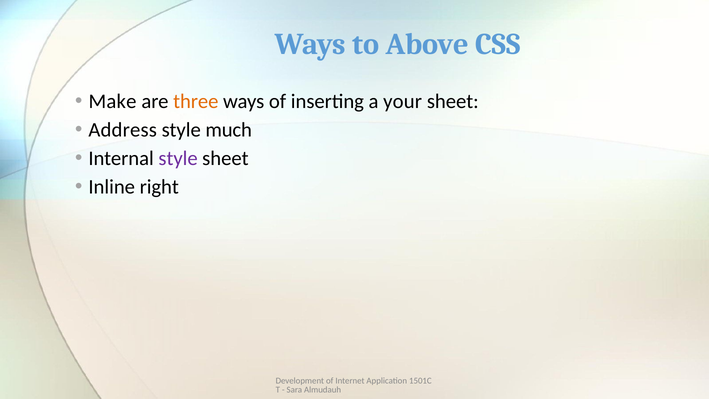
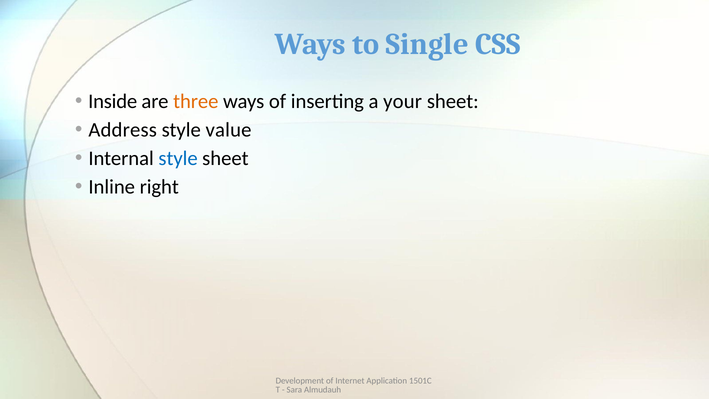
Above: Above -> Single (427, 44)
Make: Make -> Inside (113, 101)
much: much -> value (229, 130)
style colour: purple -> blue (178, 158)
